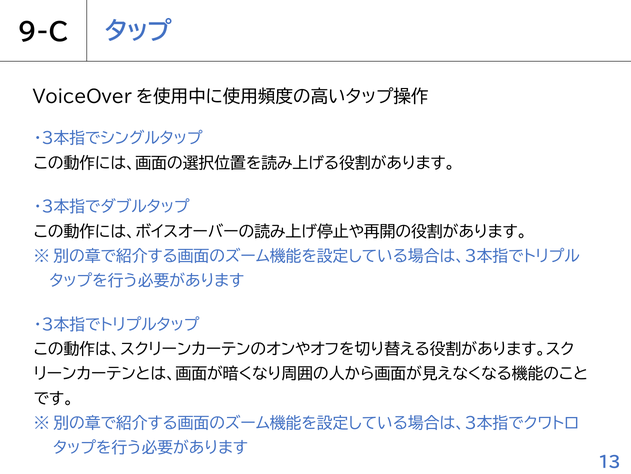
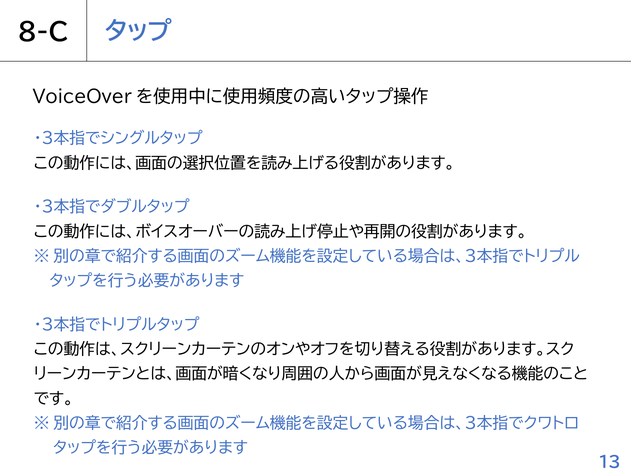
9-C: 9-C -> 8-C (43, 33)
